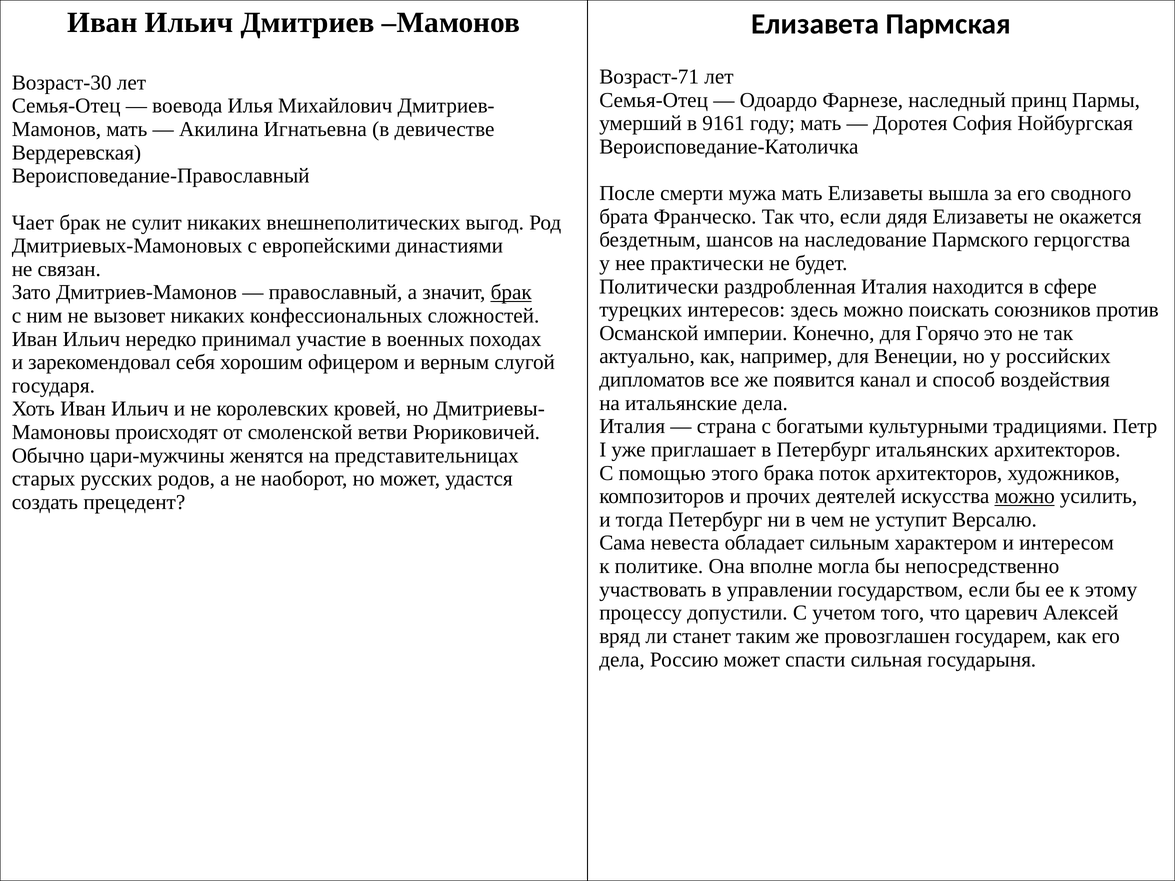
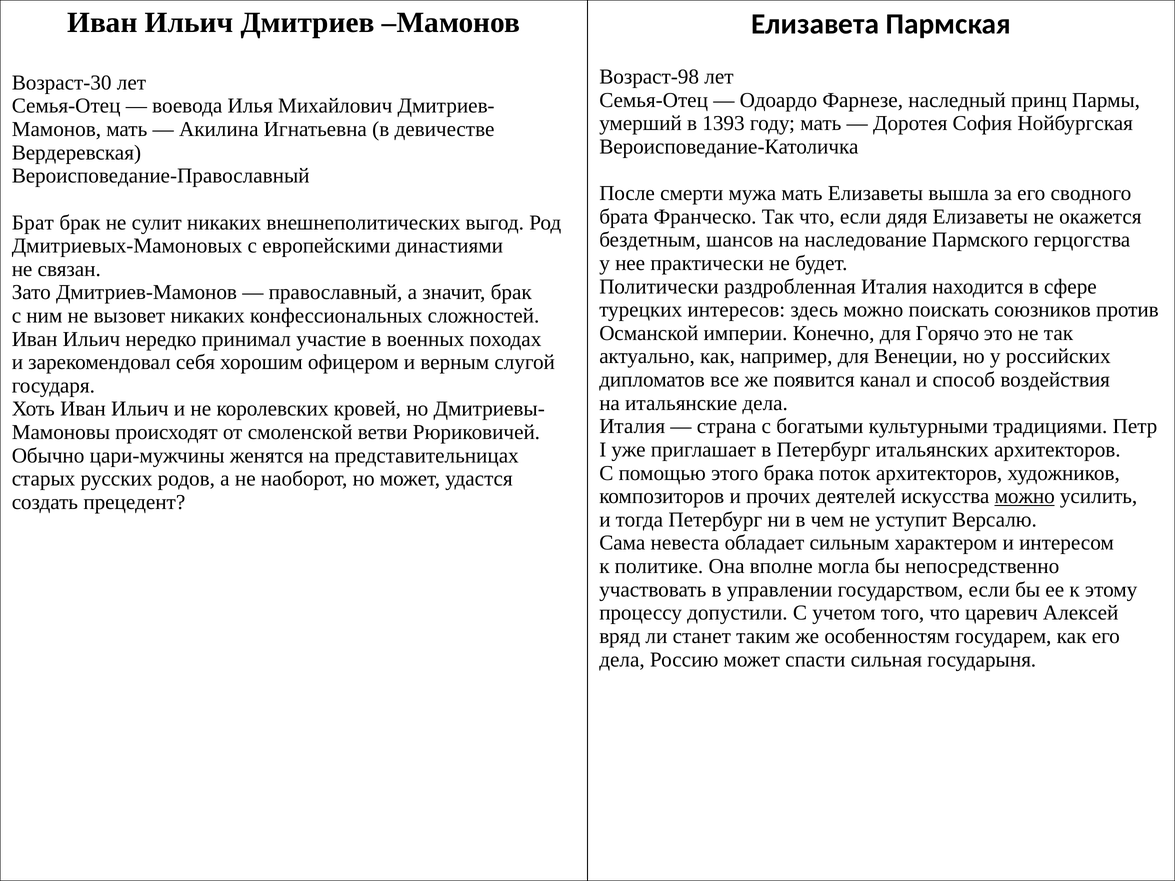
Возраст-71: Возраст-71 -> Возраст-98 (649, 77)
9161: 9161 -> 1393 (724, 123)
Чает: Чает -> Брат (33, 223)
брак underline: present -> none (511, 293)
провозглашен: провозглашен -> особенностям (887, 636)
